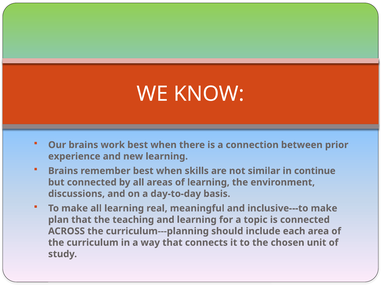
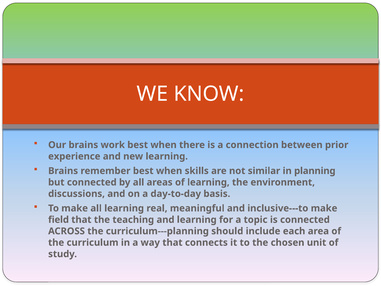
continue: continue -> planning (315, 171)
plan: plan -> field (59, 220)
